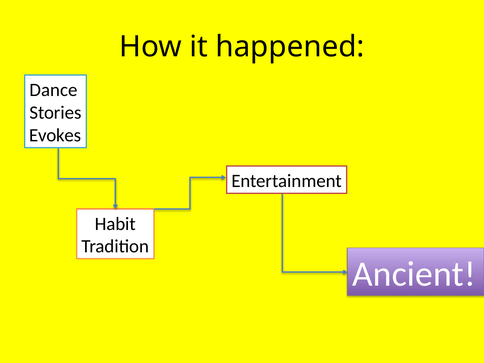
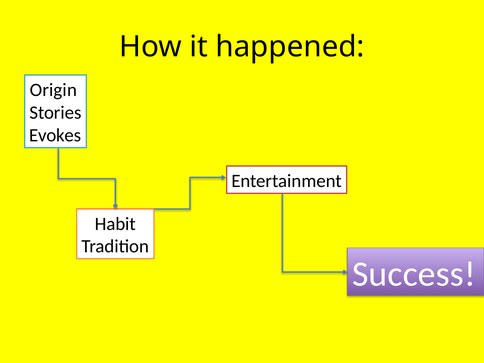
Dance: Dance -> Origin (53, 90)
Ancient: Ancient -> Success (414, 274)
